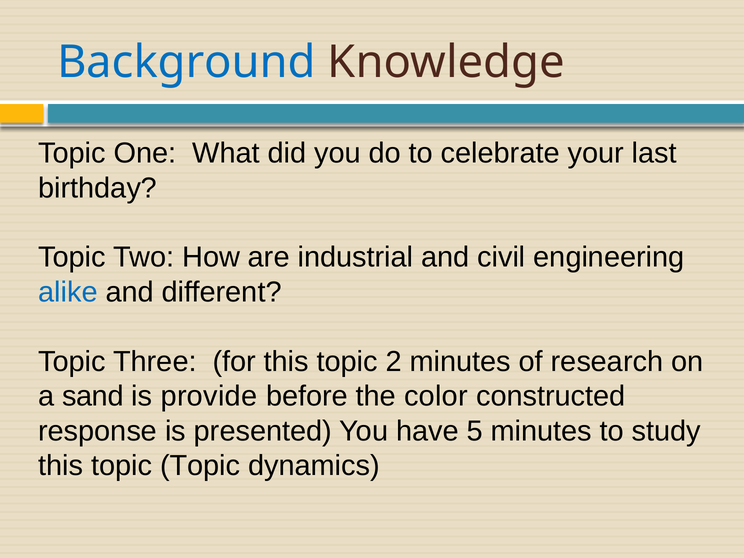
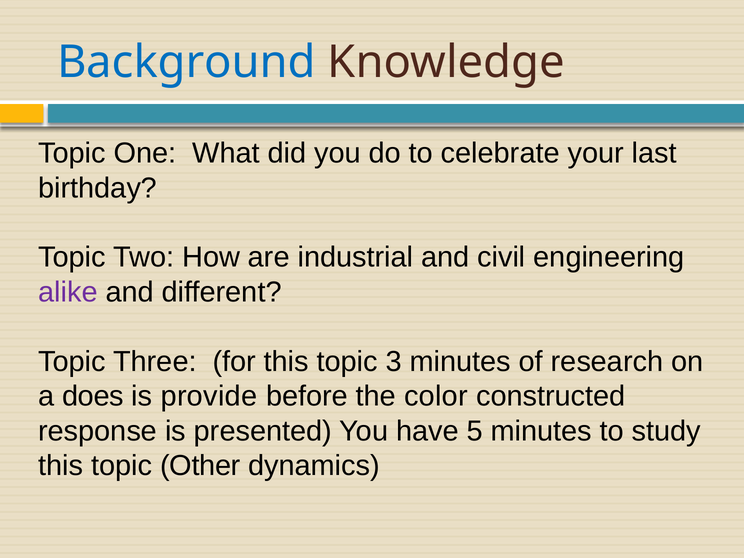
alike colour: blue -> purple (68, 292)
2: 2 -> 3 (394, 362)
sand: sand -> does (93, 396)
topic Topic: Topic -> Other (200, 466)
